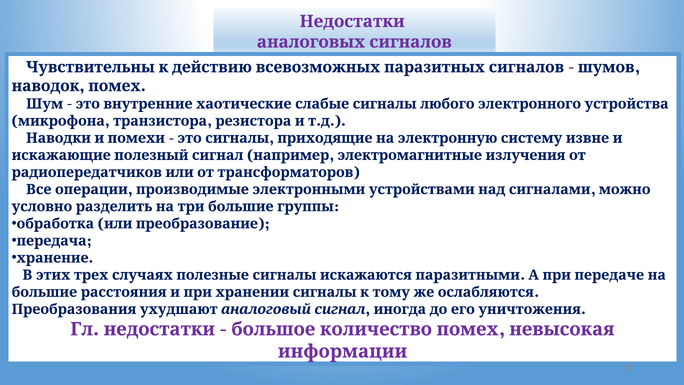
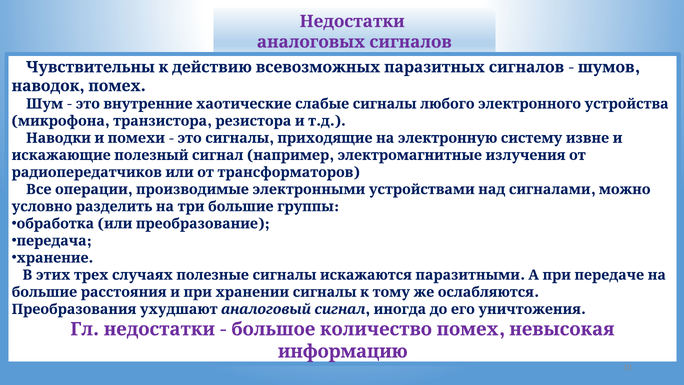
информации: информации -> информацию (343, 351)
